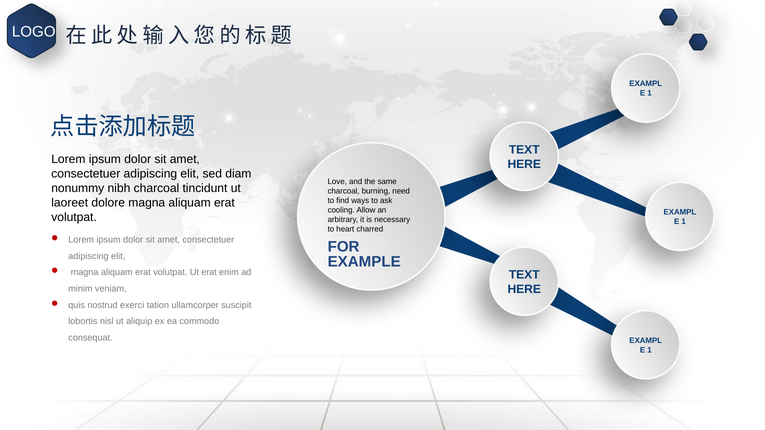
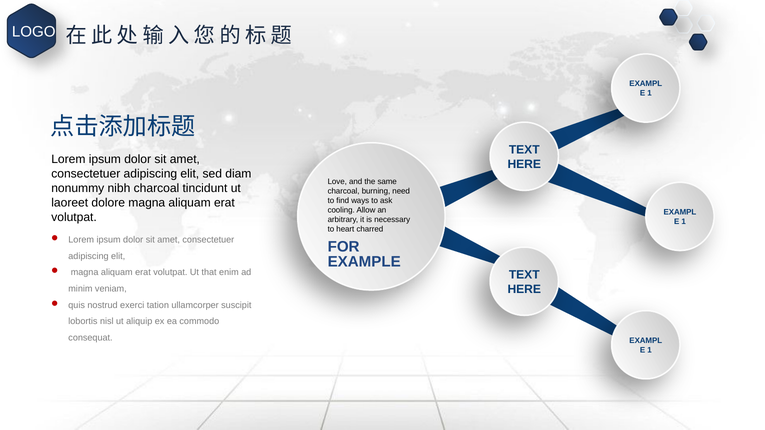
Ut erat: erat -> that (209, 273)
